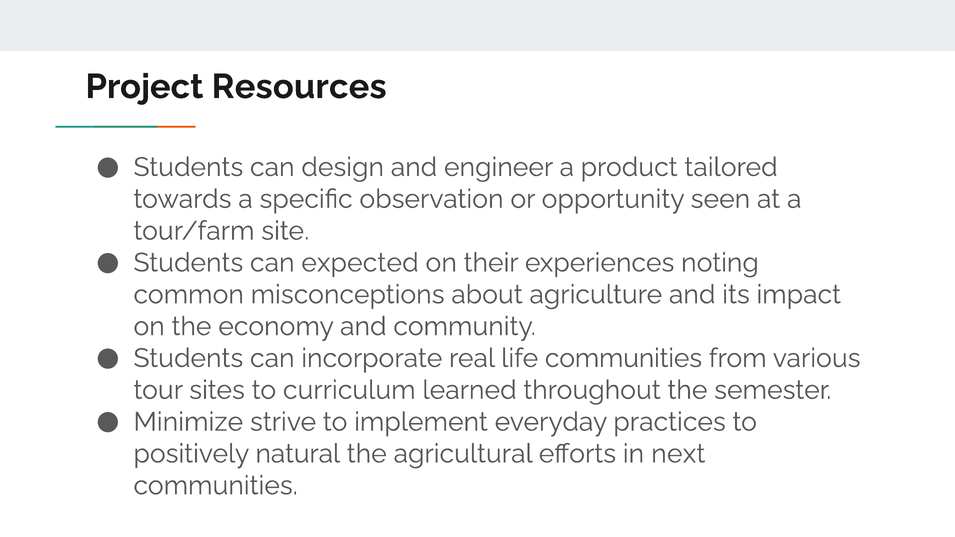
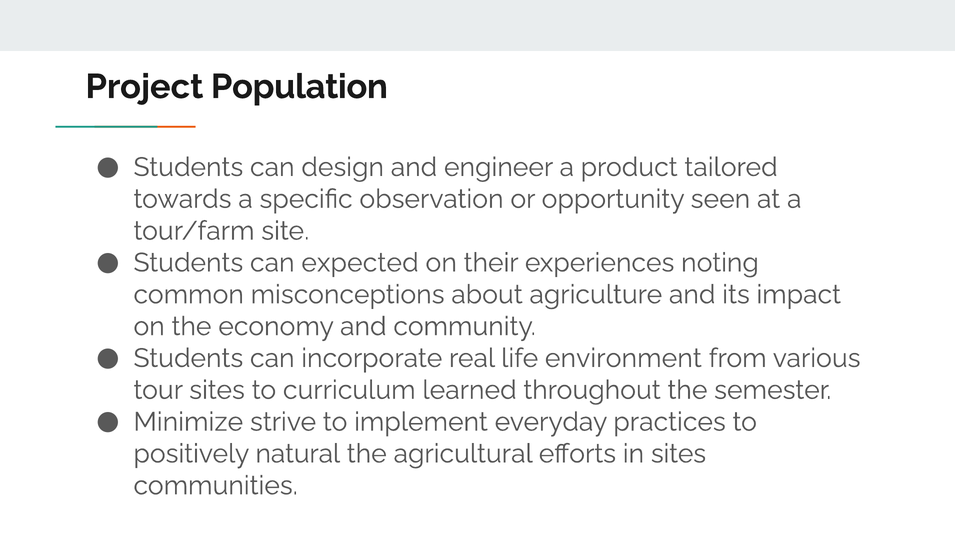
Resources: Resources -> Population (299, 87)
life communities: communities -> environment (623, 358)
in next: next -> sites (678, 454)
